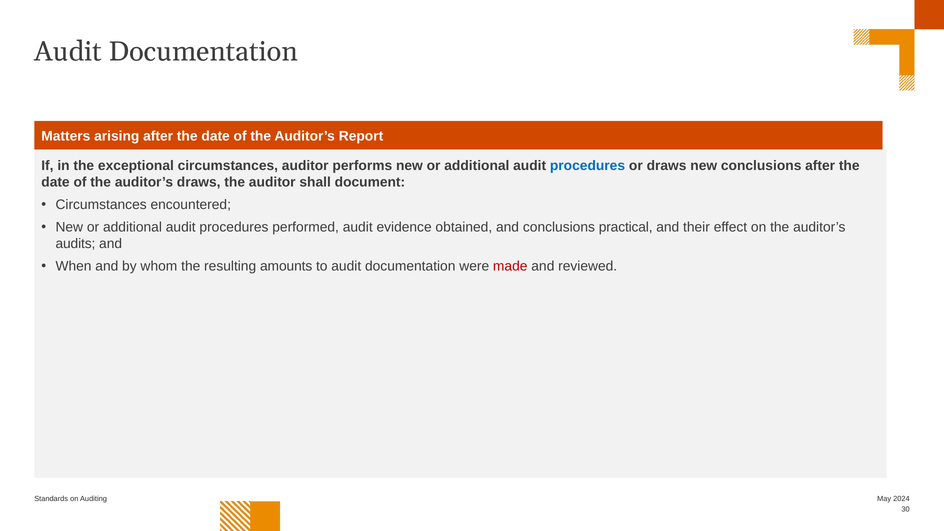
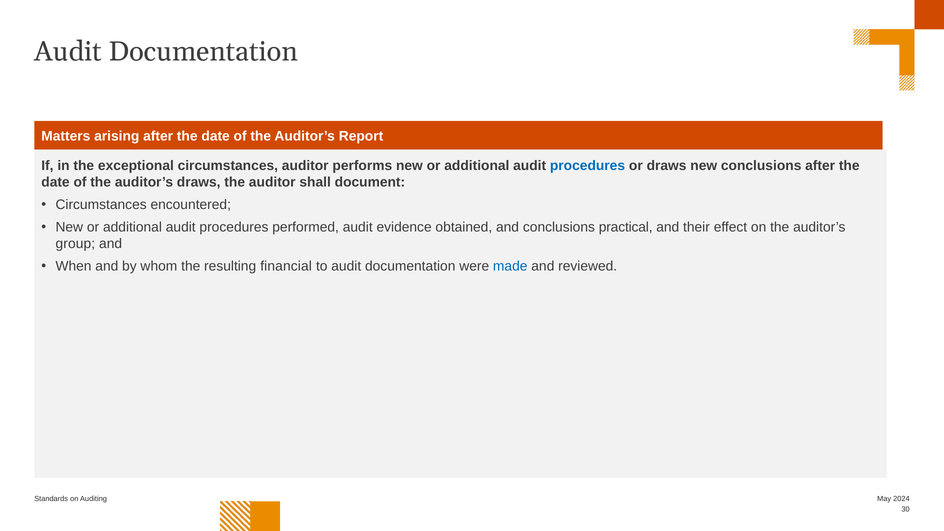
audits: audits -> group (75, 244)
amounts: amounts -> financial (286, 266)
made colour: red -> blue (510, 266)
